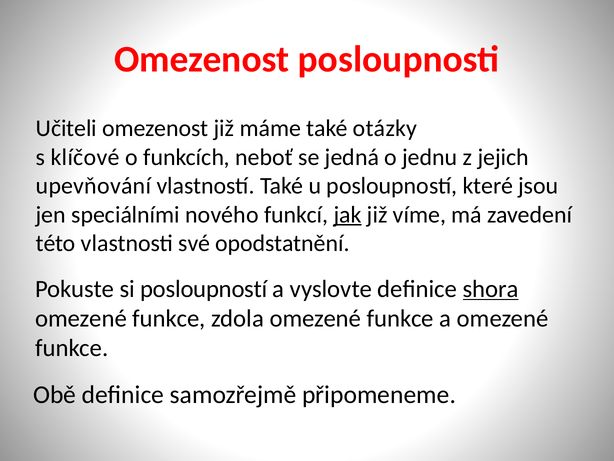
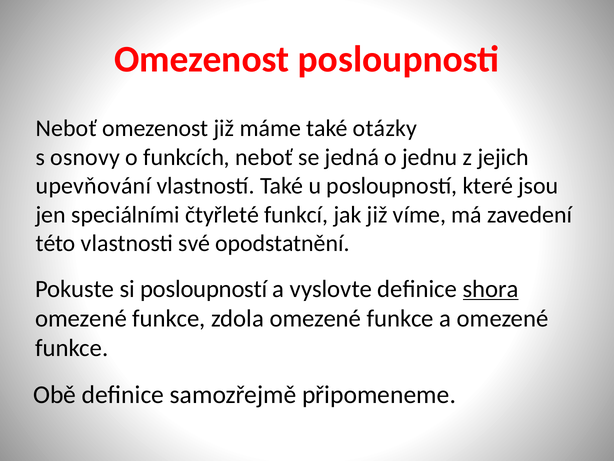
Učiteli: Učiteli -> Neboť (66, 128)
klíčové: klíčové -> osnovy (85, 157)
nového: nového -> čtyřleté (222, 214)
jak underline: present -> none (348, 214)
